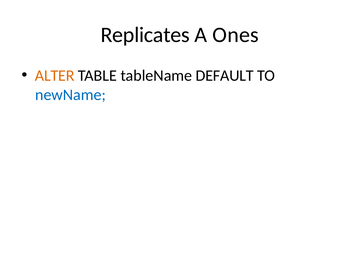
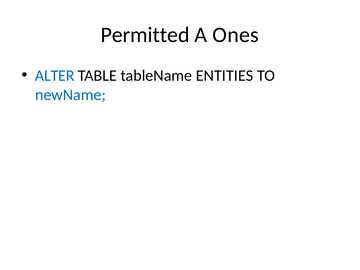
Replicates: Replicates -> Permitted (145, 35)
ALTER colour: orange -> blue (55, 76)
DEFAULT: DEFAULT -> ENTITIES (225, 76)
